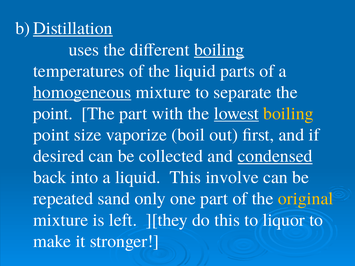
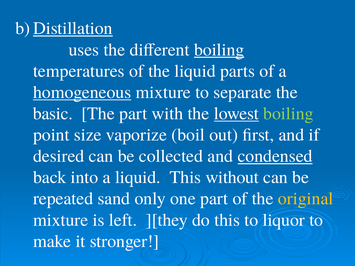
point: point -> basic (53, 114)
boiling colour: yellow -> light green (288, 114)
involve: involve -> without (232, 178)
